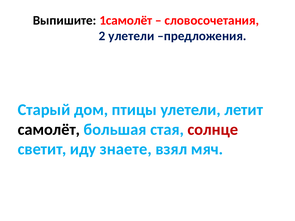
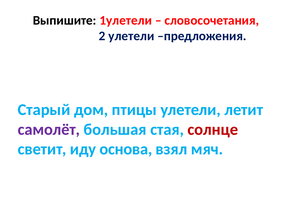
1самолёт: 1самолёт -> 1улетели (126, 20)
самолёт colour: black -> purple (49, 130)
знаете: знаете -> основа (126, 149)
